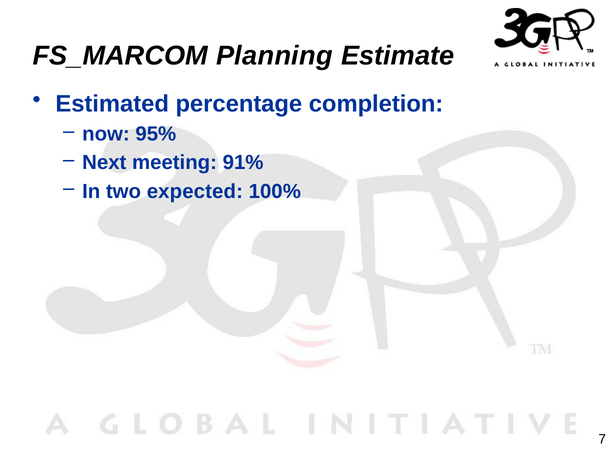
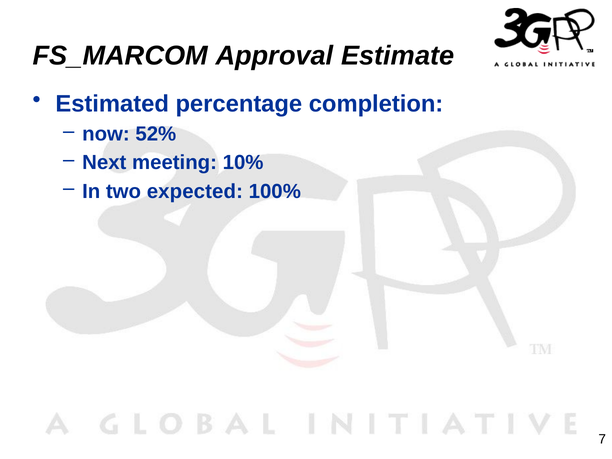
Planning: Planning -> Approval (275, 56)
95%: 95% -> 52% (156, 134)
91%: 91% -> 10% (243, 163)
